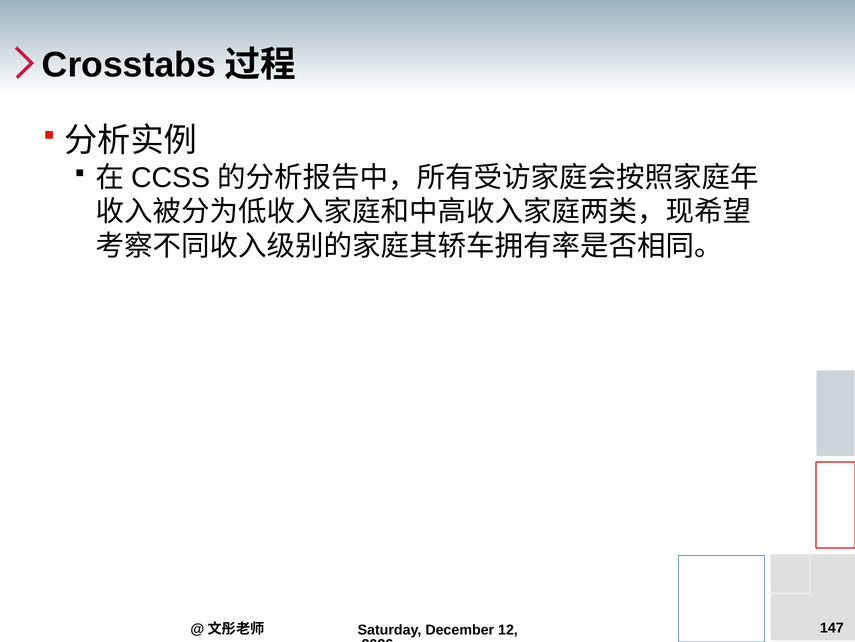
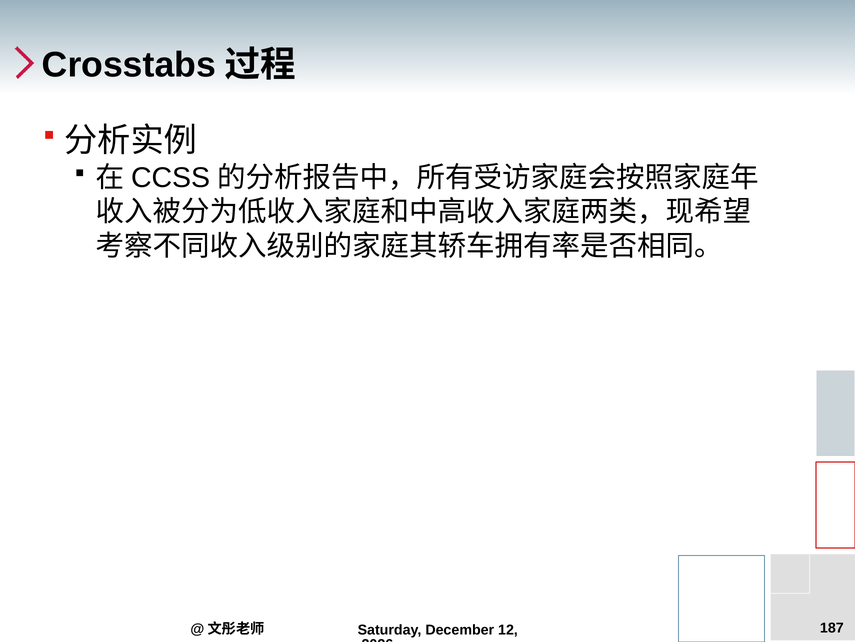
147: 147 -> 187 (832, 627)
